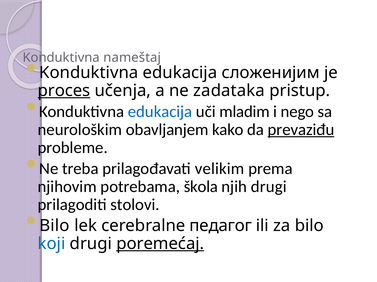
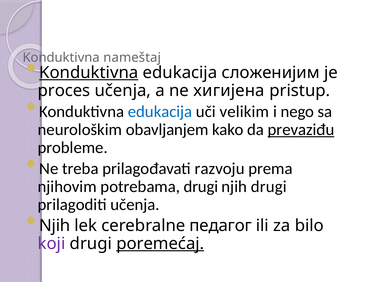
Konduktivna underline: none -> present (89, 73)
proces underline: present -> none (64, 91)
zadataka: zadataka -> хигијена (229, 91)
mladim: mladim -> velikim (244, 112)
velikim: velikim -> razvoju (220, 169)
potrebama škola: škola -> drugi (201, 187)
prilagoditi stolovi: stolovi -> učenja (135, 205)
Bilo: Bilo -> Njih (55, 226)
koji colour: blue -> purple (51, 244)
